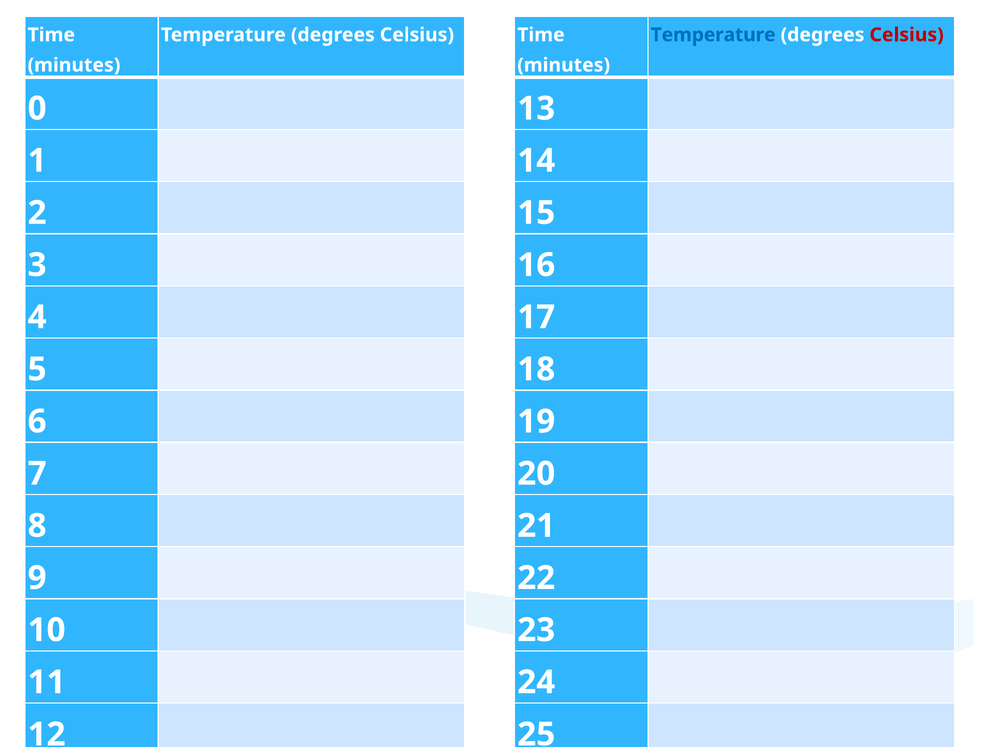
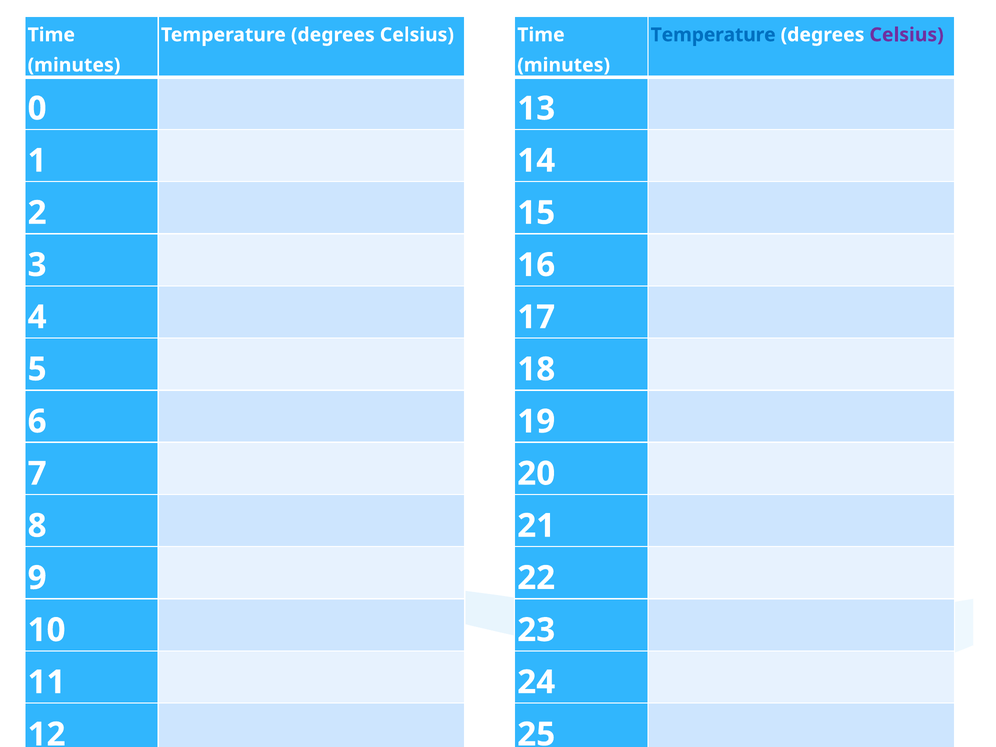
Celsius colour: red -> purple (907, 35)
